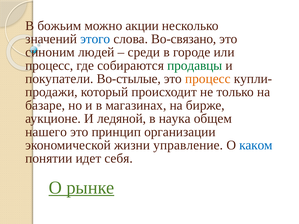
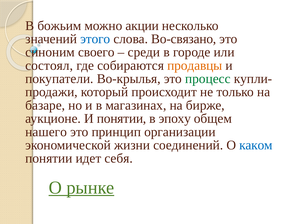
людей: людей -> своего (96, 52)
процесс: процесс -> состоял (49, 66)
продавцы colour: green -> orange (195, 66)
Во-стылые: Во-стылые -> Во-крылья (129, 79)
процесс colour: orange -> green (208, 79)
И ледяной: ледяной -> понятии (122, 119)
наука: наука -> эпоху (175, 119)
управление: управление -> соединений (188, 145)
